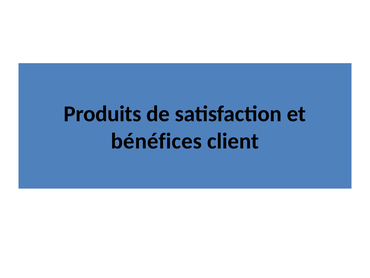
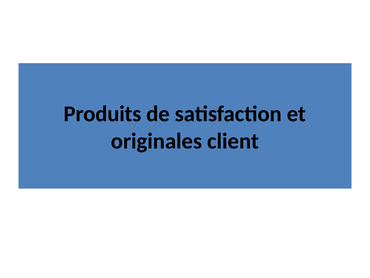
bénéfices: bénéfices -> originales (156, 141)
